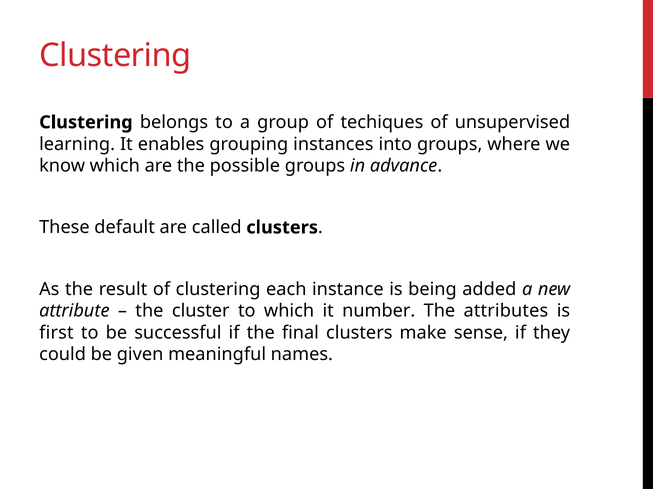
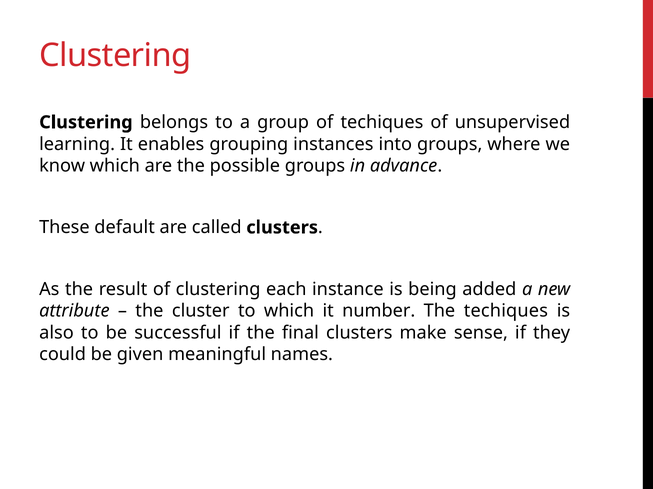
The attributes: attributes -> techiques (506, 311)
first: first -> also (56, 333)
